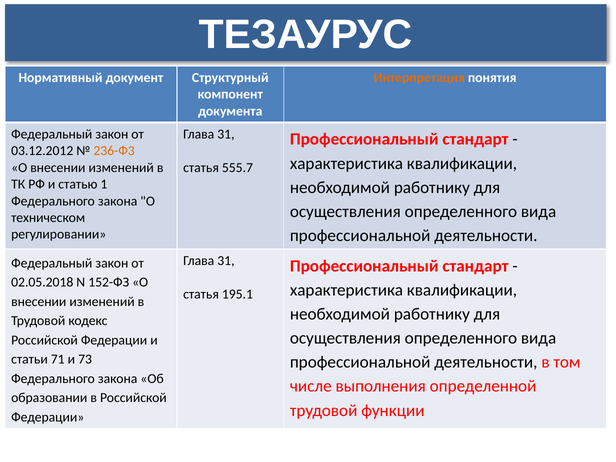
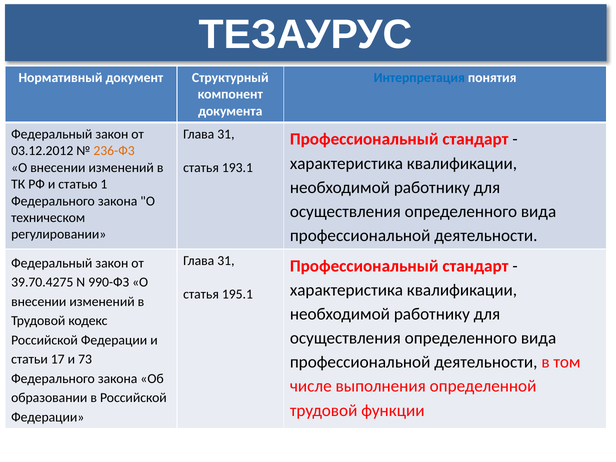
Интерпретация colour: orange -> blue (419, 78)
555.7: 555.7 -> 193.1 (237, 168)
02.05.2018: 02.05.2018 -> 39.70.4275 (42, 282)
152-ФЗ: 152-ФЗ -> 990-ФЗ (109, 282)
71: 71 -> 17 (58, 359)
